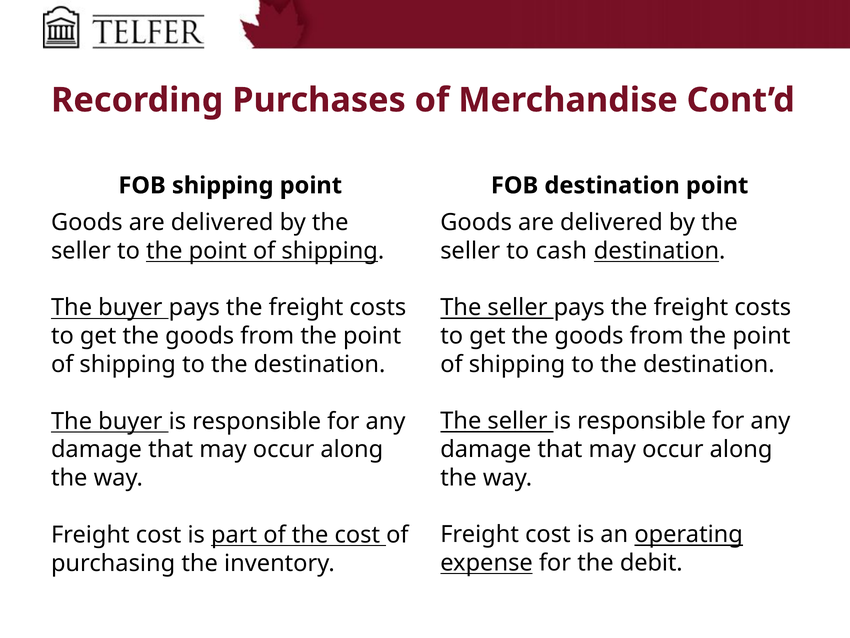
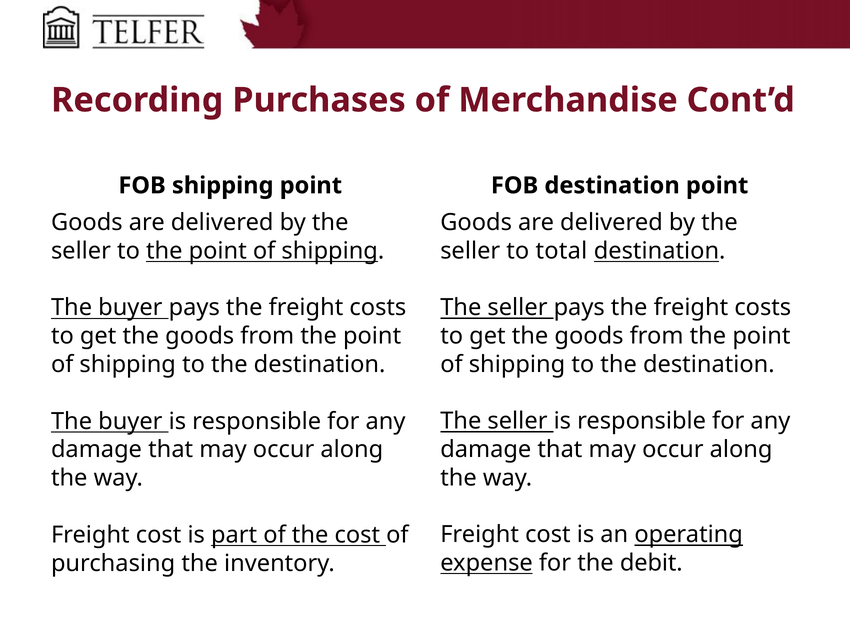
cash: cash -> total (561, 251)
